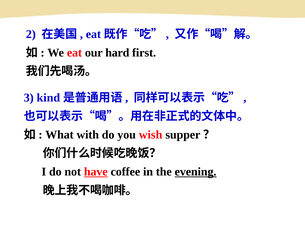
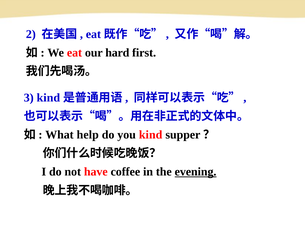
with: with -> help (88, 135)
you wish: wish -> kind (151, 135)
have underline: present -> none (96, 172)
